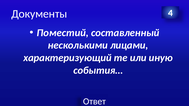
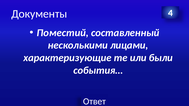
характеризующий: характеризующий -> характеризующие (67, 58)
иную: иную -> были (161, 58)
